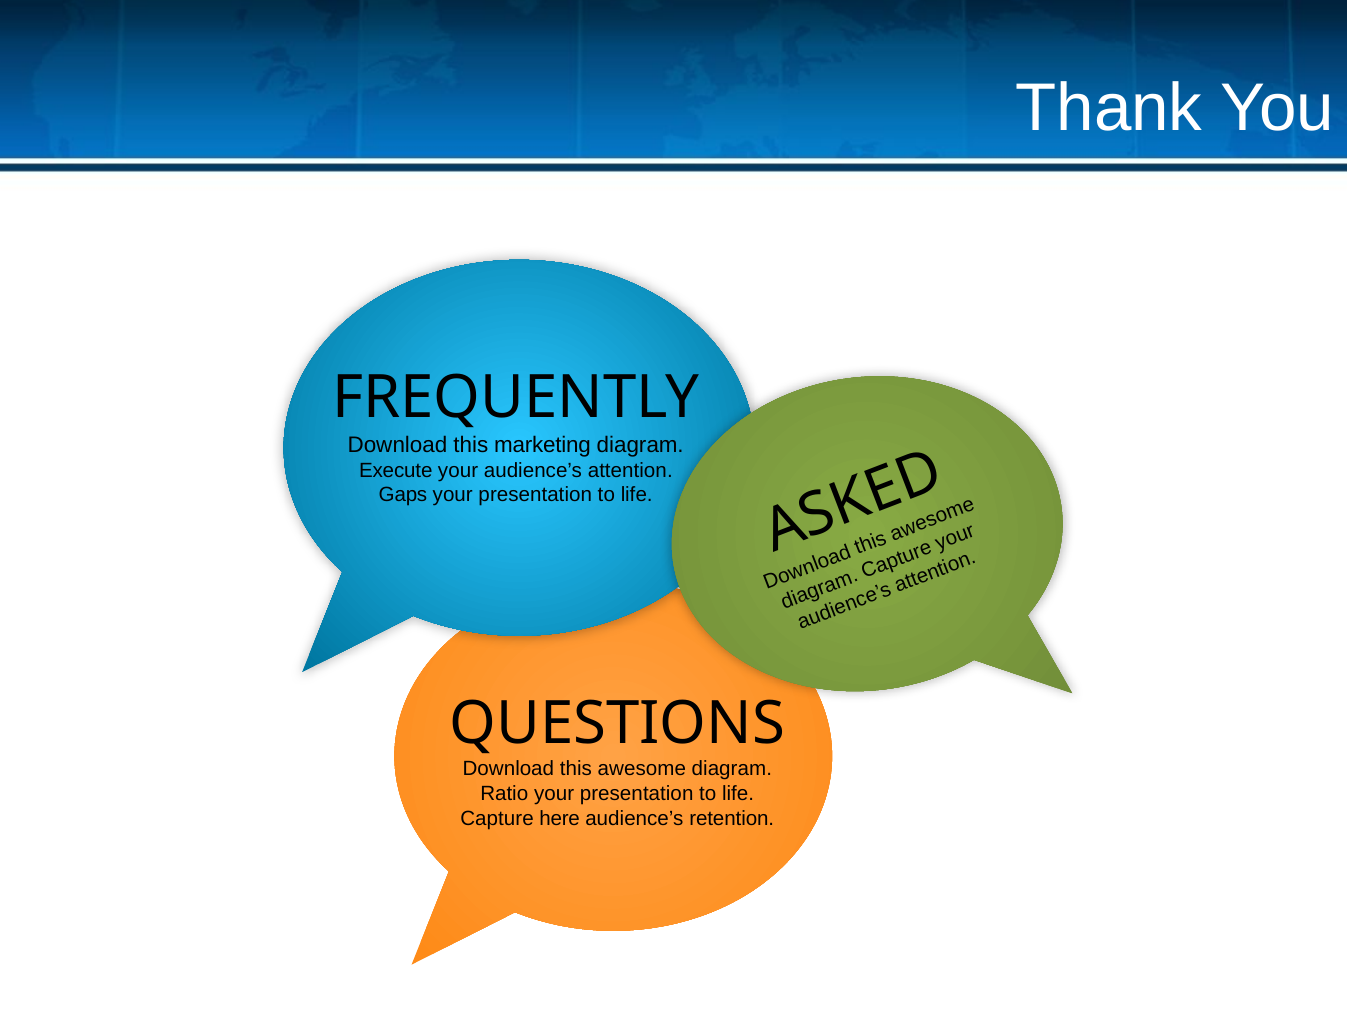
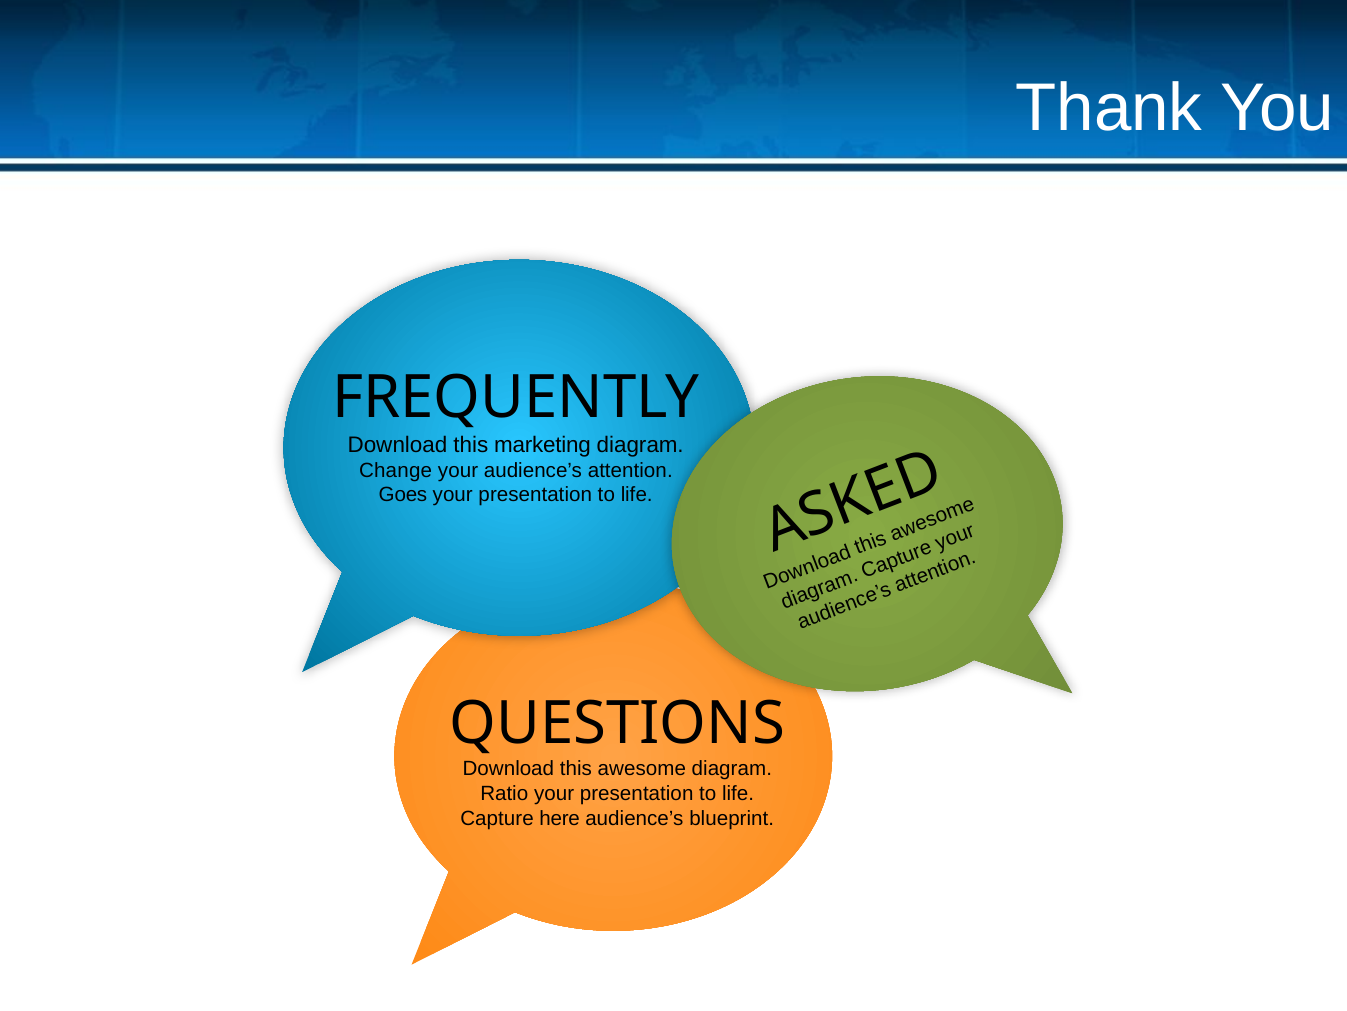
Execute: Execute -> Change (396, 470)
Gaps: Gaps -> Goes (403, 495)
retention: retention -> blueprint (732, 818)
